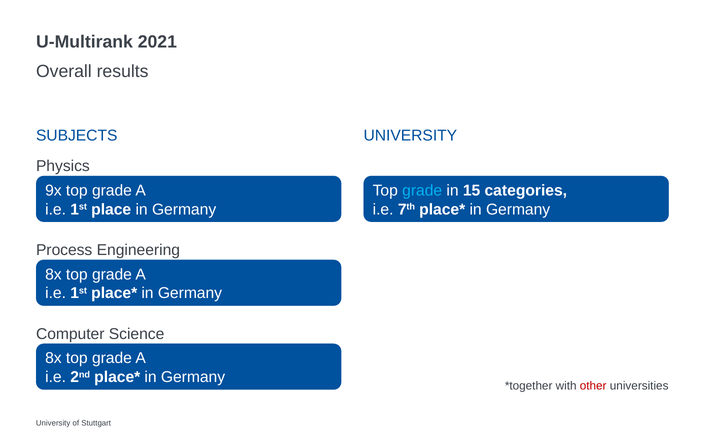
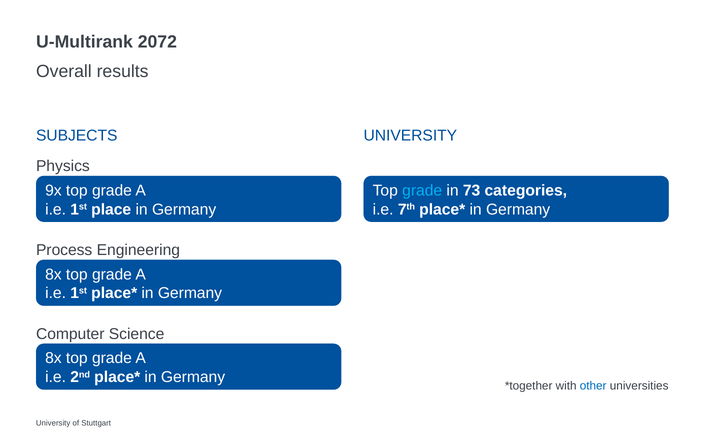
2021: 2021 -> 2072 (157, 42)
15: 15 -> 73 (472, 190)
other colour: red -> blue (593, 386)
